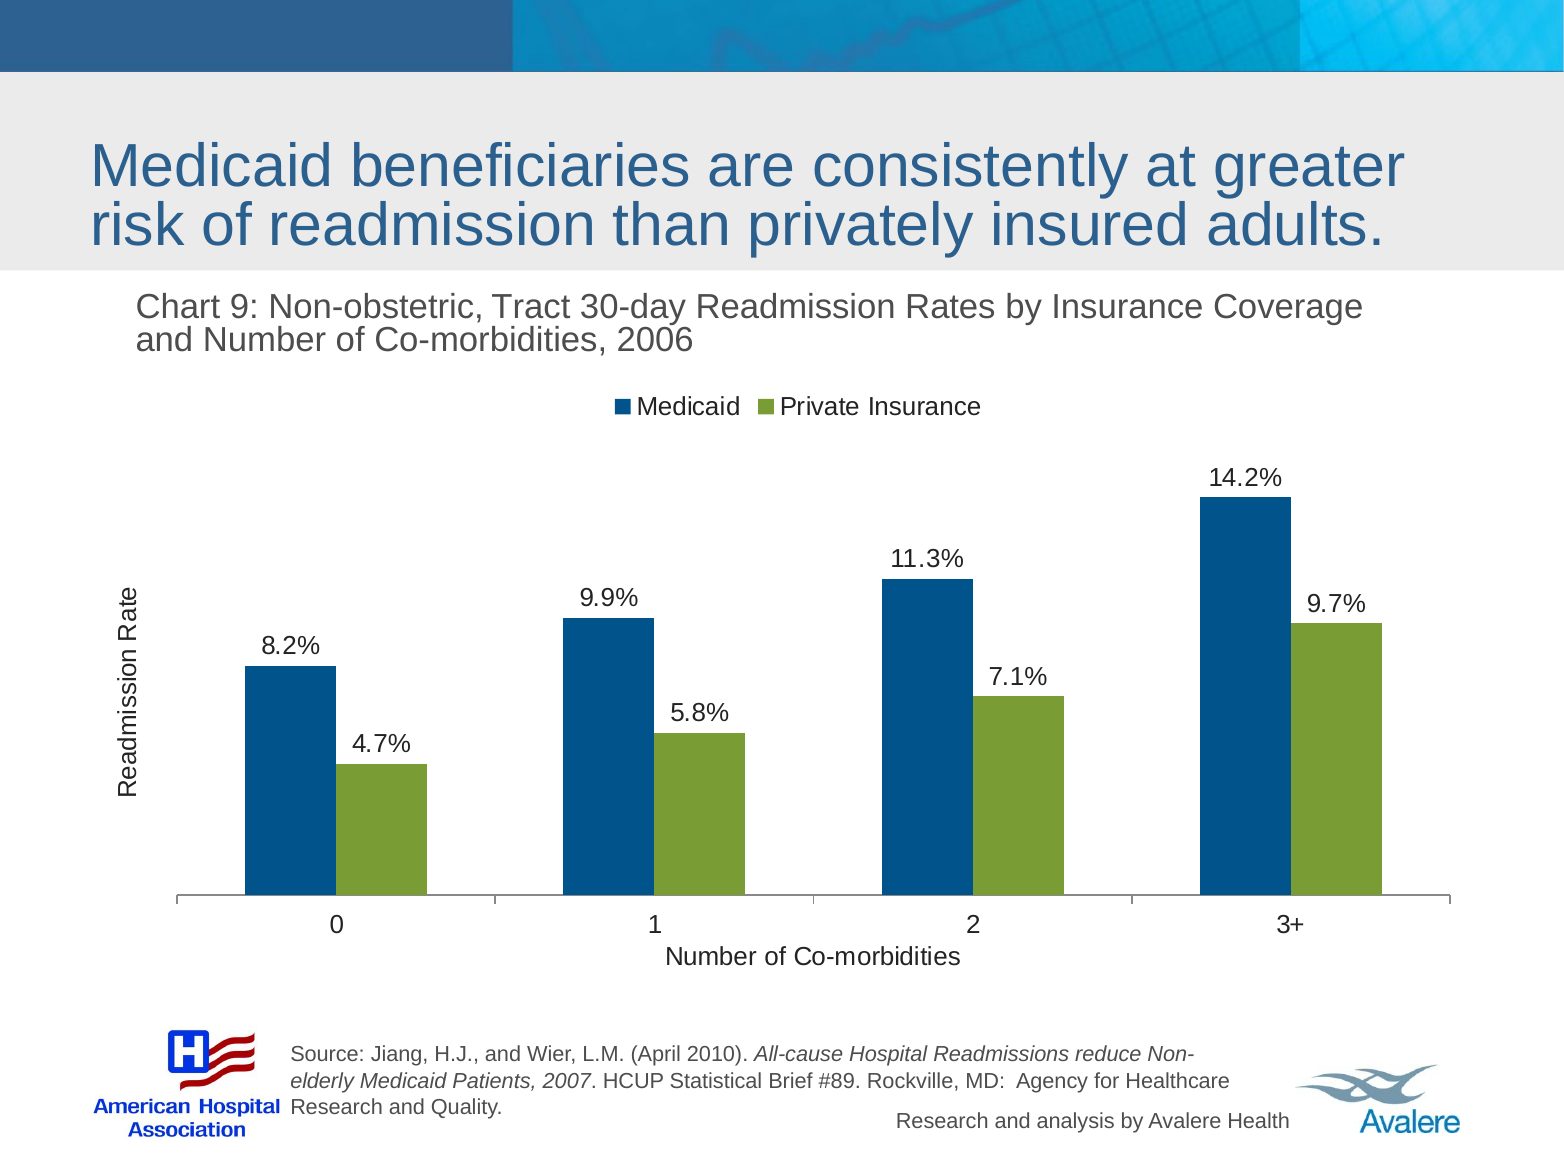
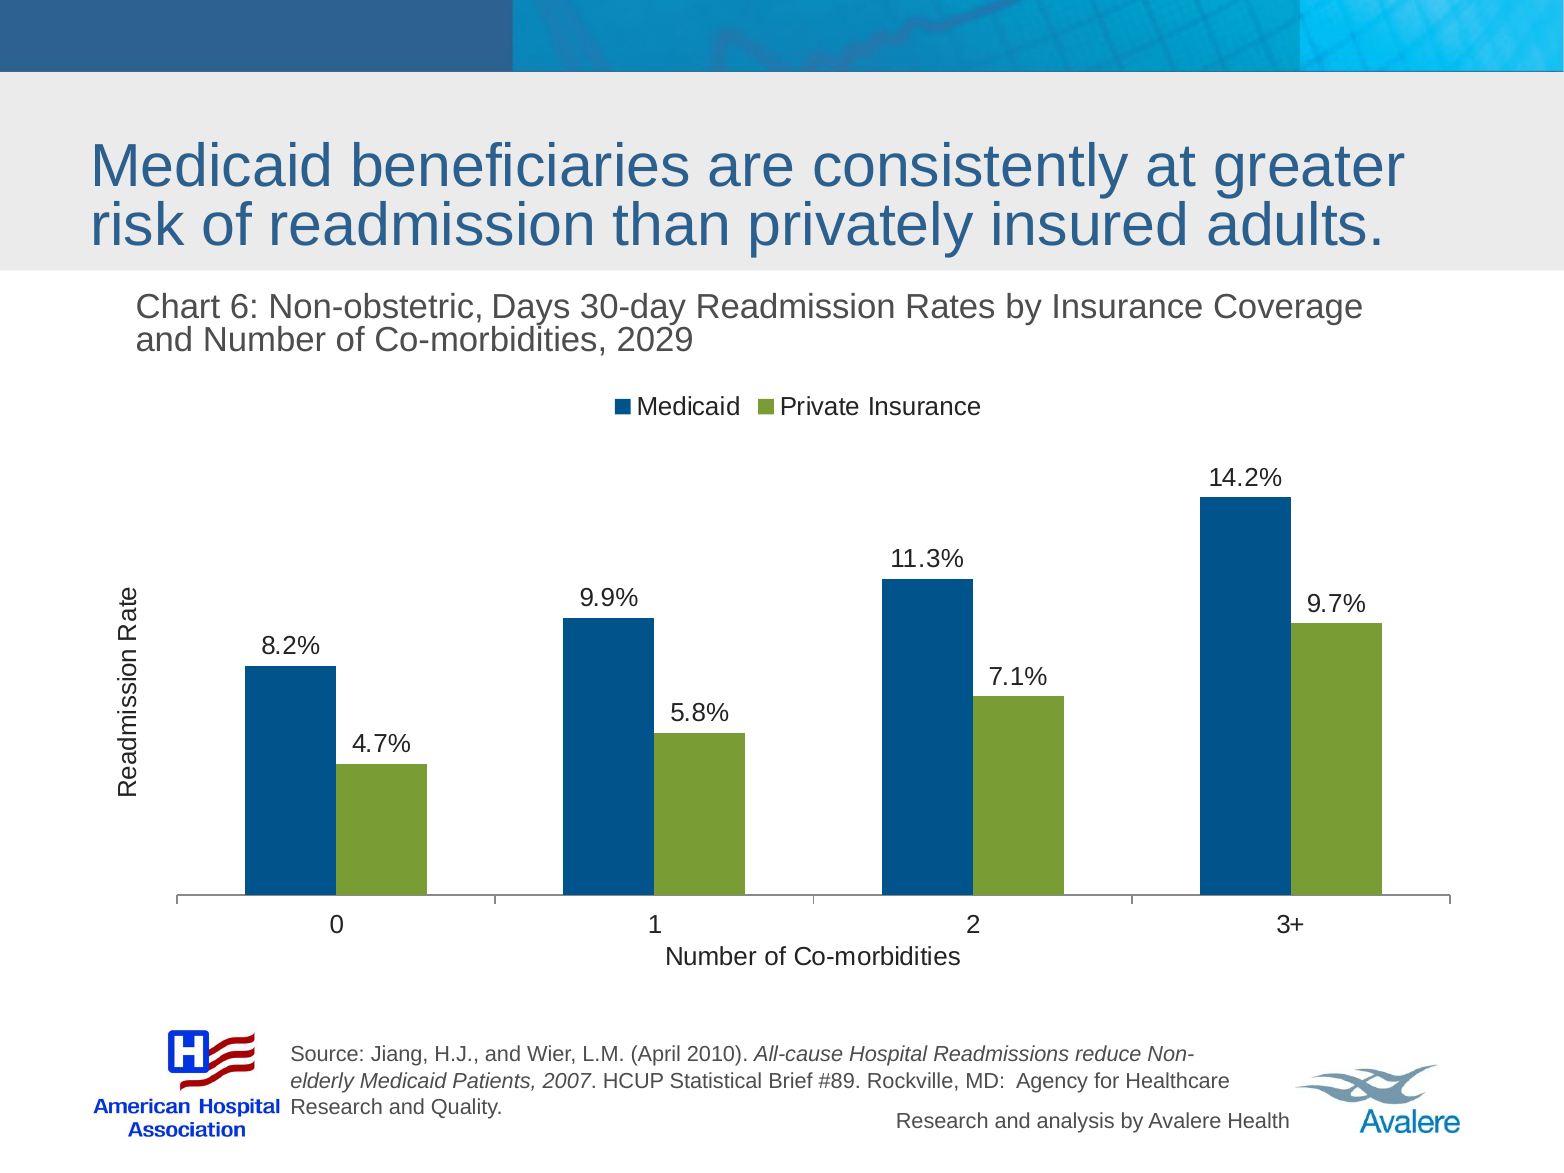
9: 9 -> 6 (244, 307)
Tract: Tract -> Days (531, 307)
2006: 2006 -> 2029 (655, 340)
